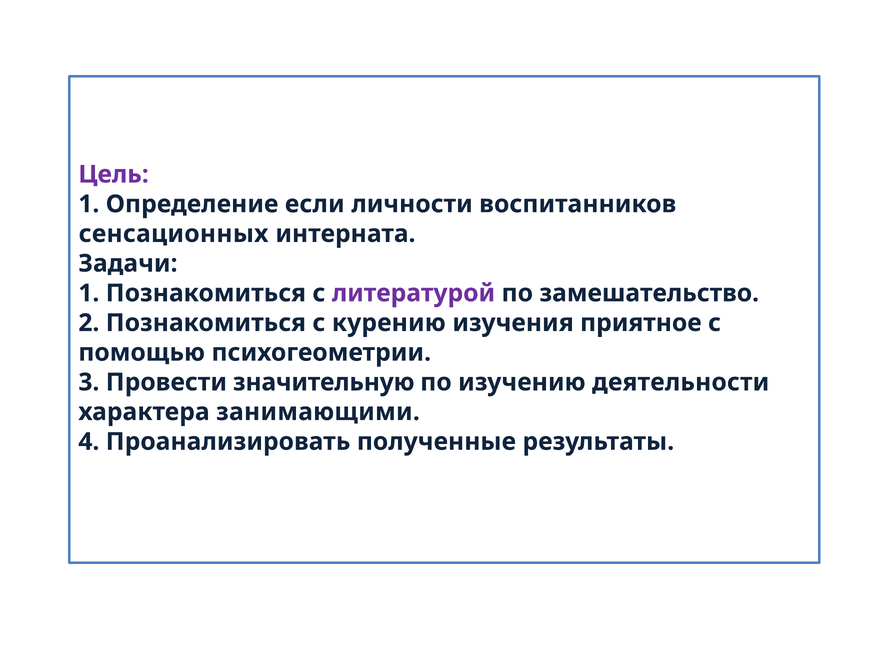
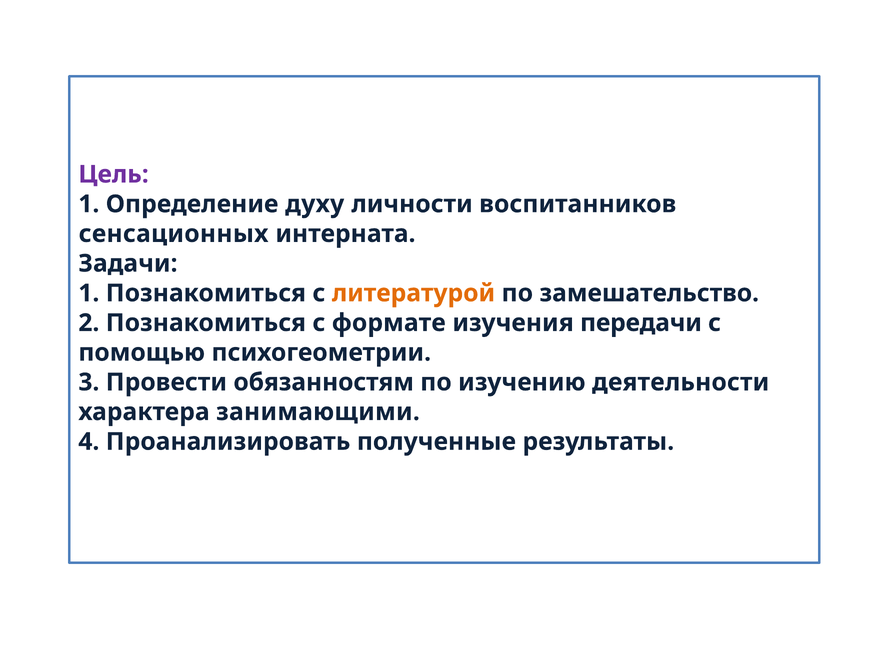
если: если -> духу (315, 204)
литературой colour: purple -> orange (413, 293)
курению: курению -> формате (389, 323)
приятное: приятное -> передачи (641, 323)
значительную: значительную -> обязанностям (324, 382)
